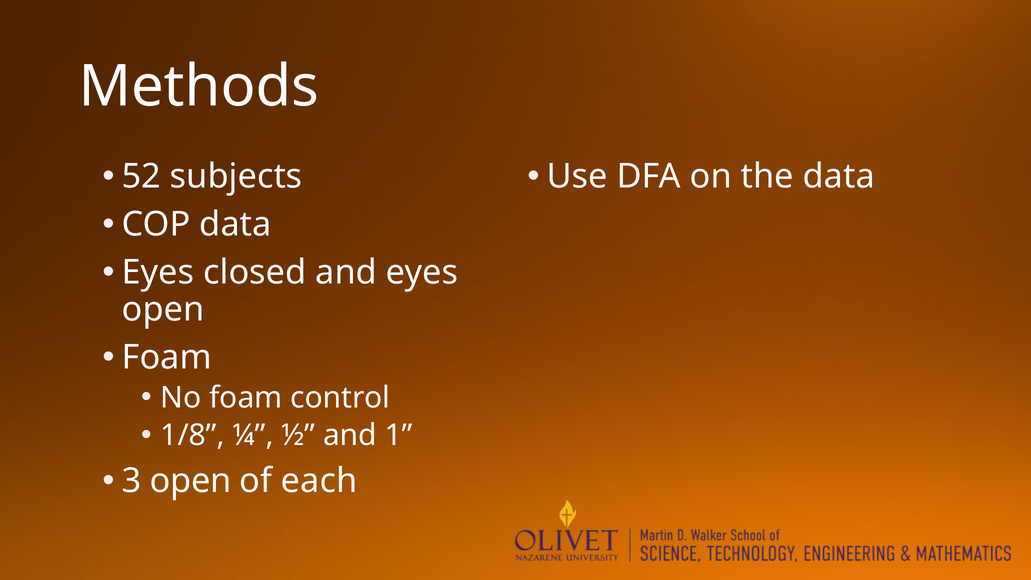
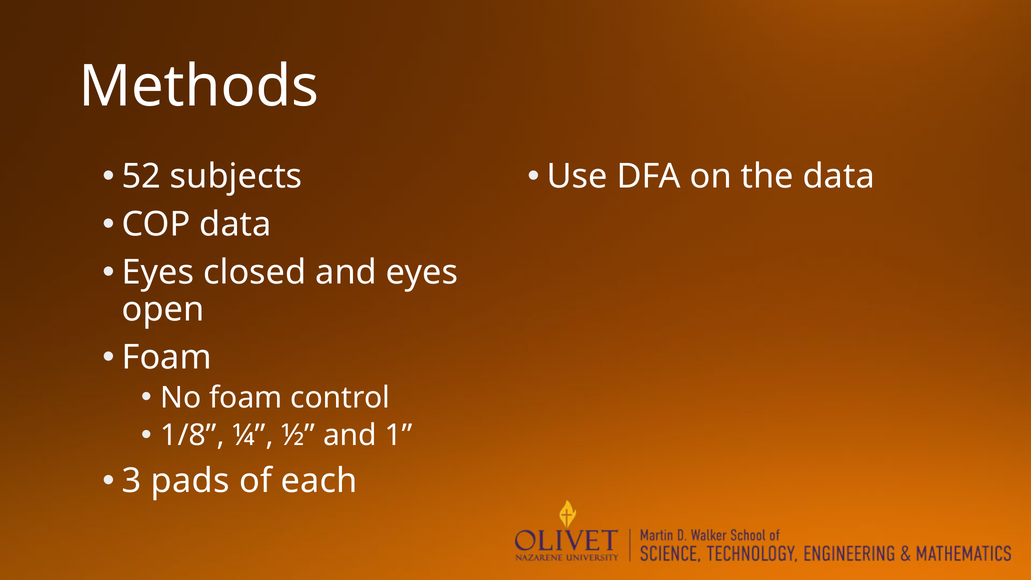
3 open: open -> pads (190, 481)
